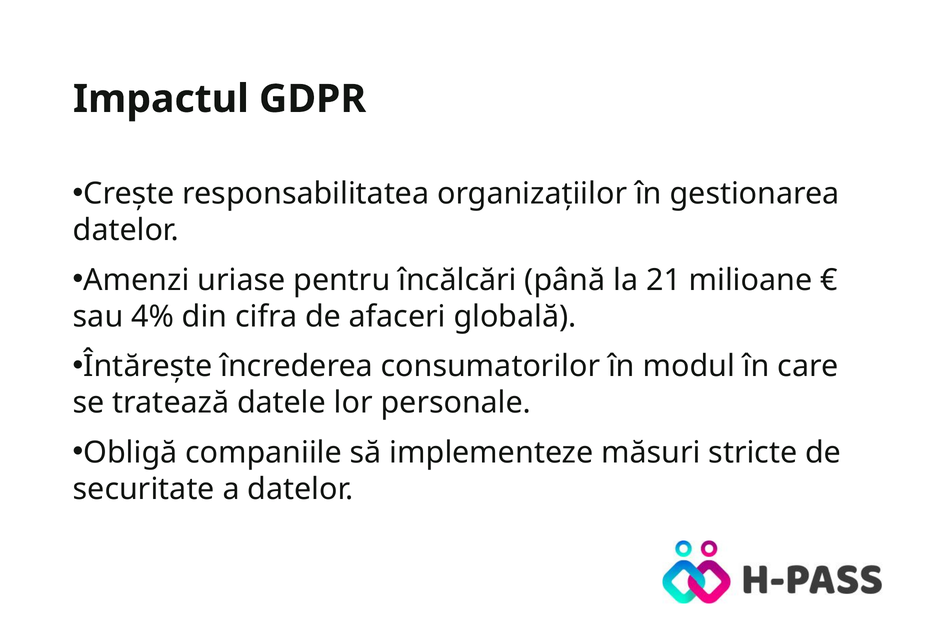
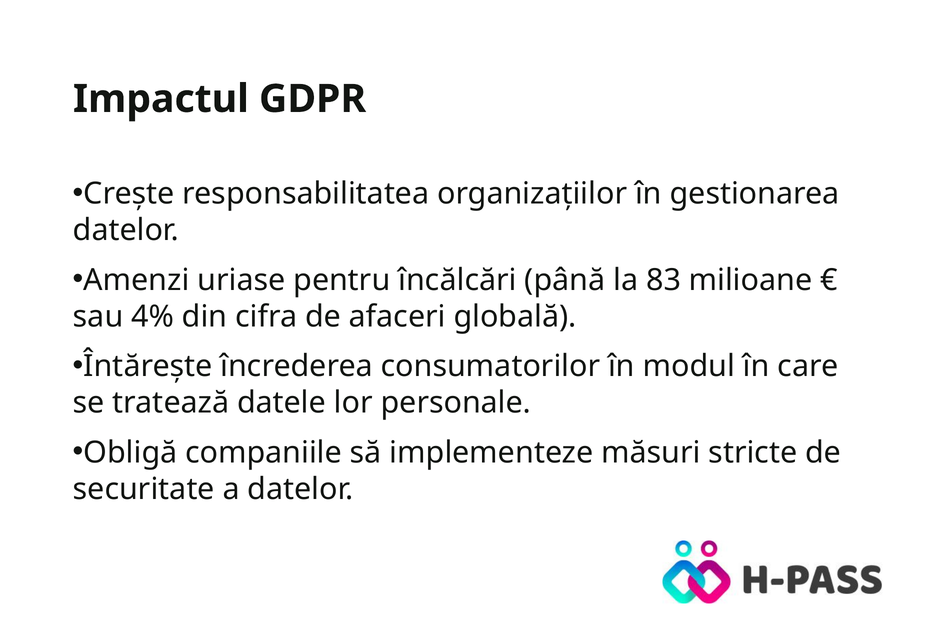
21: 21 -> 83 (664, 280)
